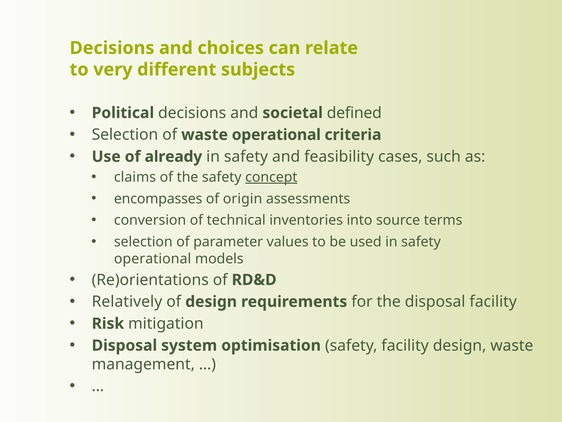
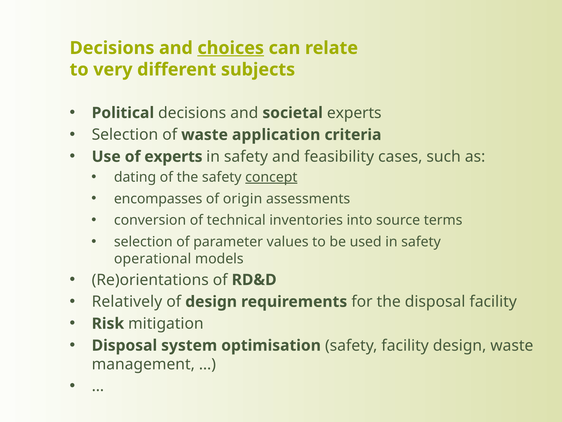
choices underline: none -> present (231, 48)
societal defined: defined -> experts (354, 113)
waste operational: operational -> application (276, 135)
of already: already -> experts (173, 156)
claims: claims -> dating (135, 177)
